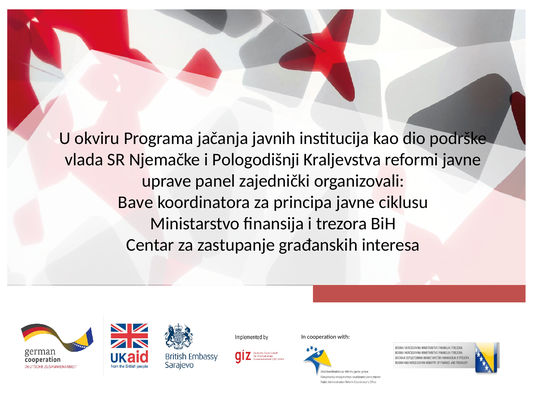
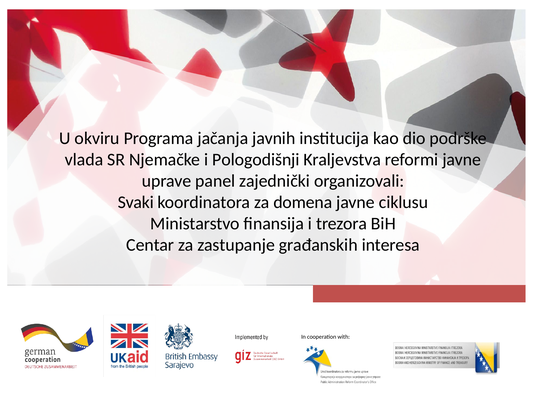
Bave: Bave -> Svaki (136, 202)
principa: principa -> domena (303, 202)
